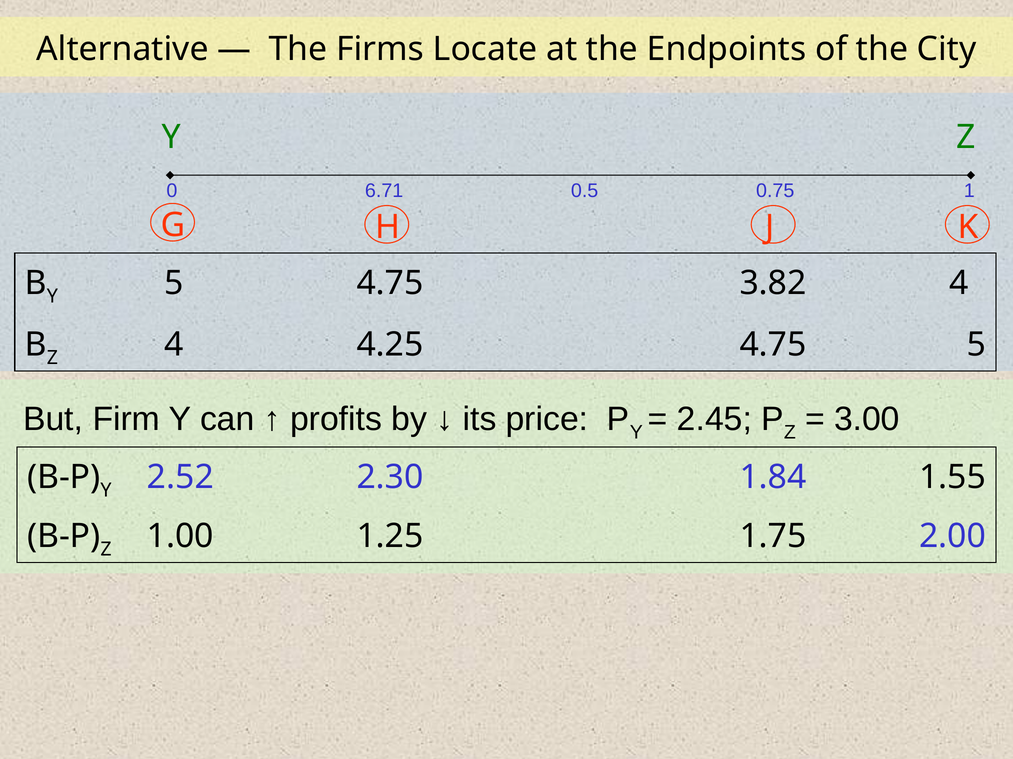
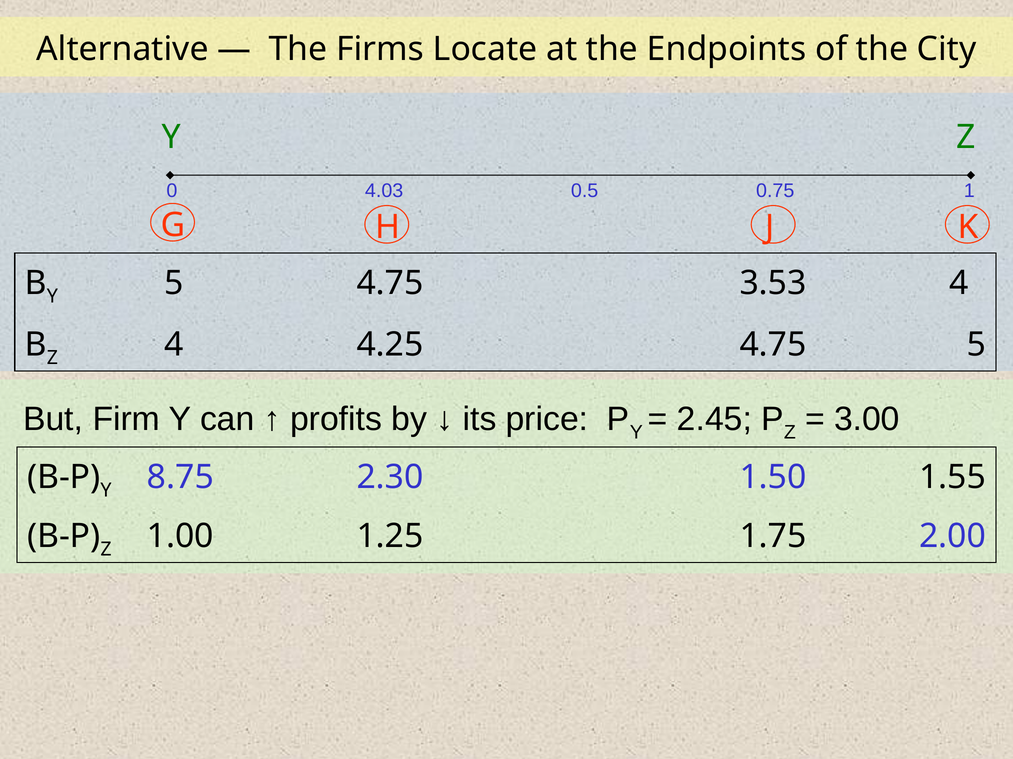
6.71: 6.71 -> 4.03 (384, 191)
3.82: 3.82 -> 3.53 (773, 283)
2.52: 2.52 -> 8.75 (180, 477)
1.84: 1.84 -> 1.50 (773, 477)
